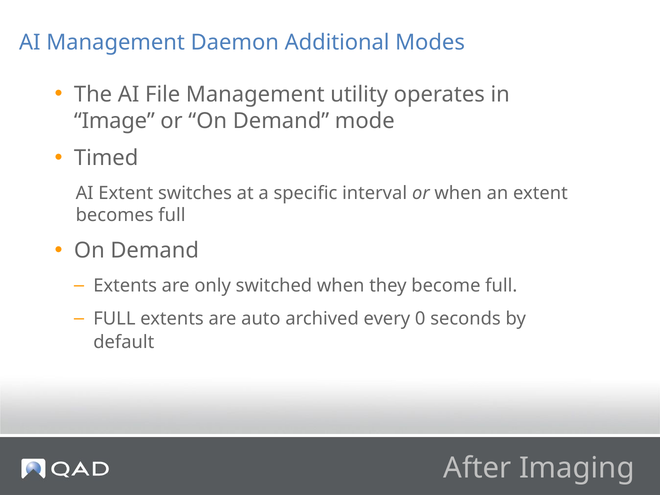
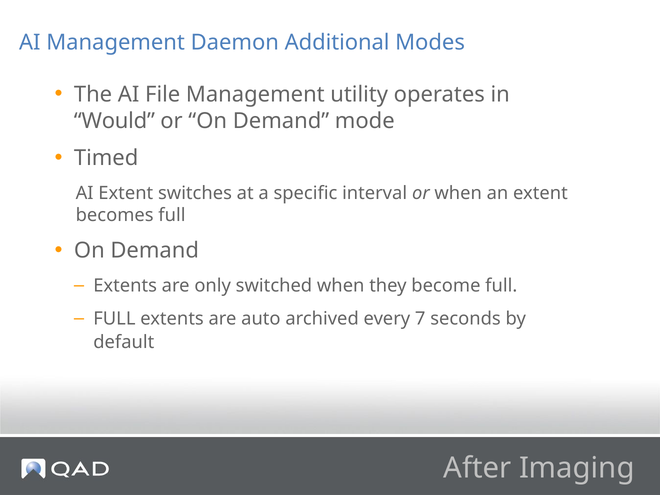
Image: Image -> Would (114, 121)
0: 0 -> 7 (420, 319)
